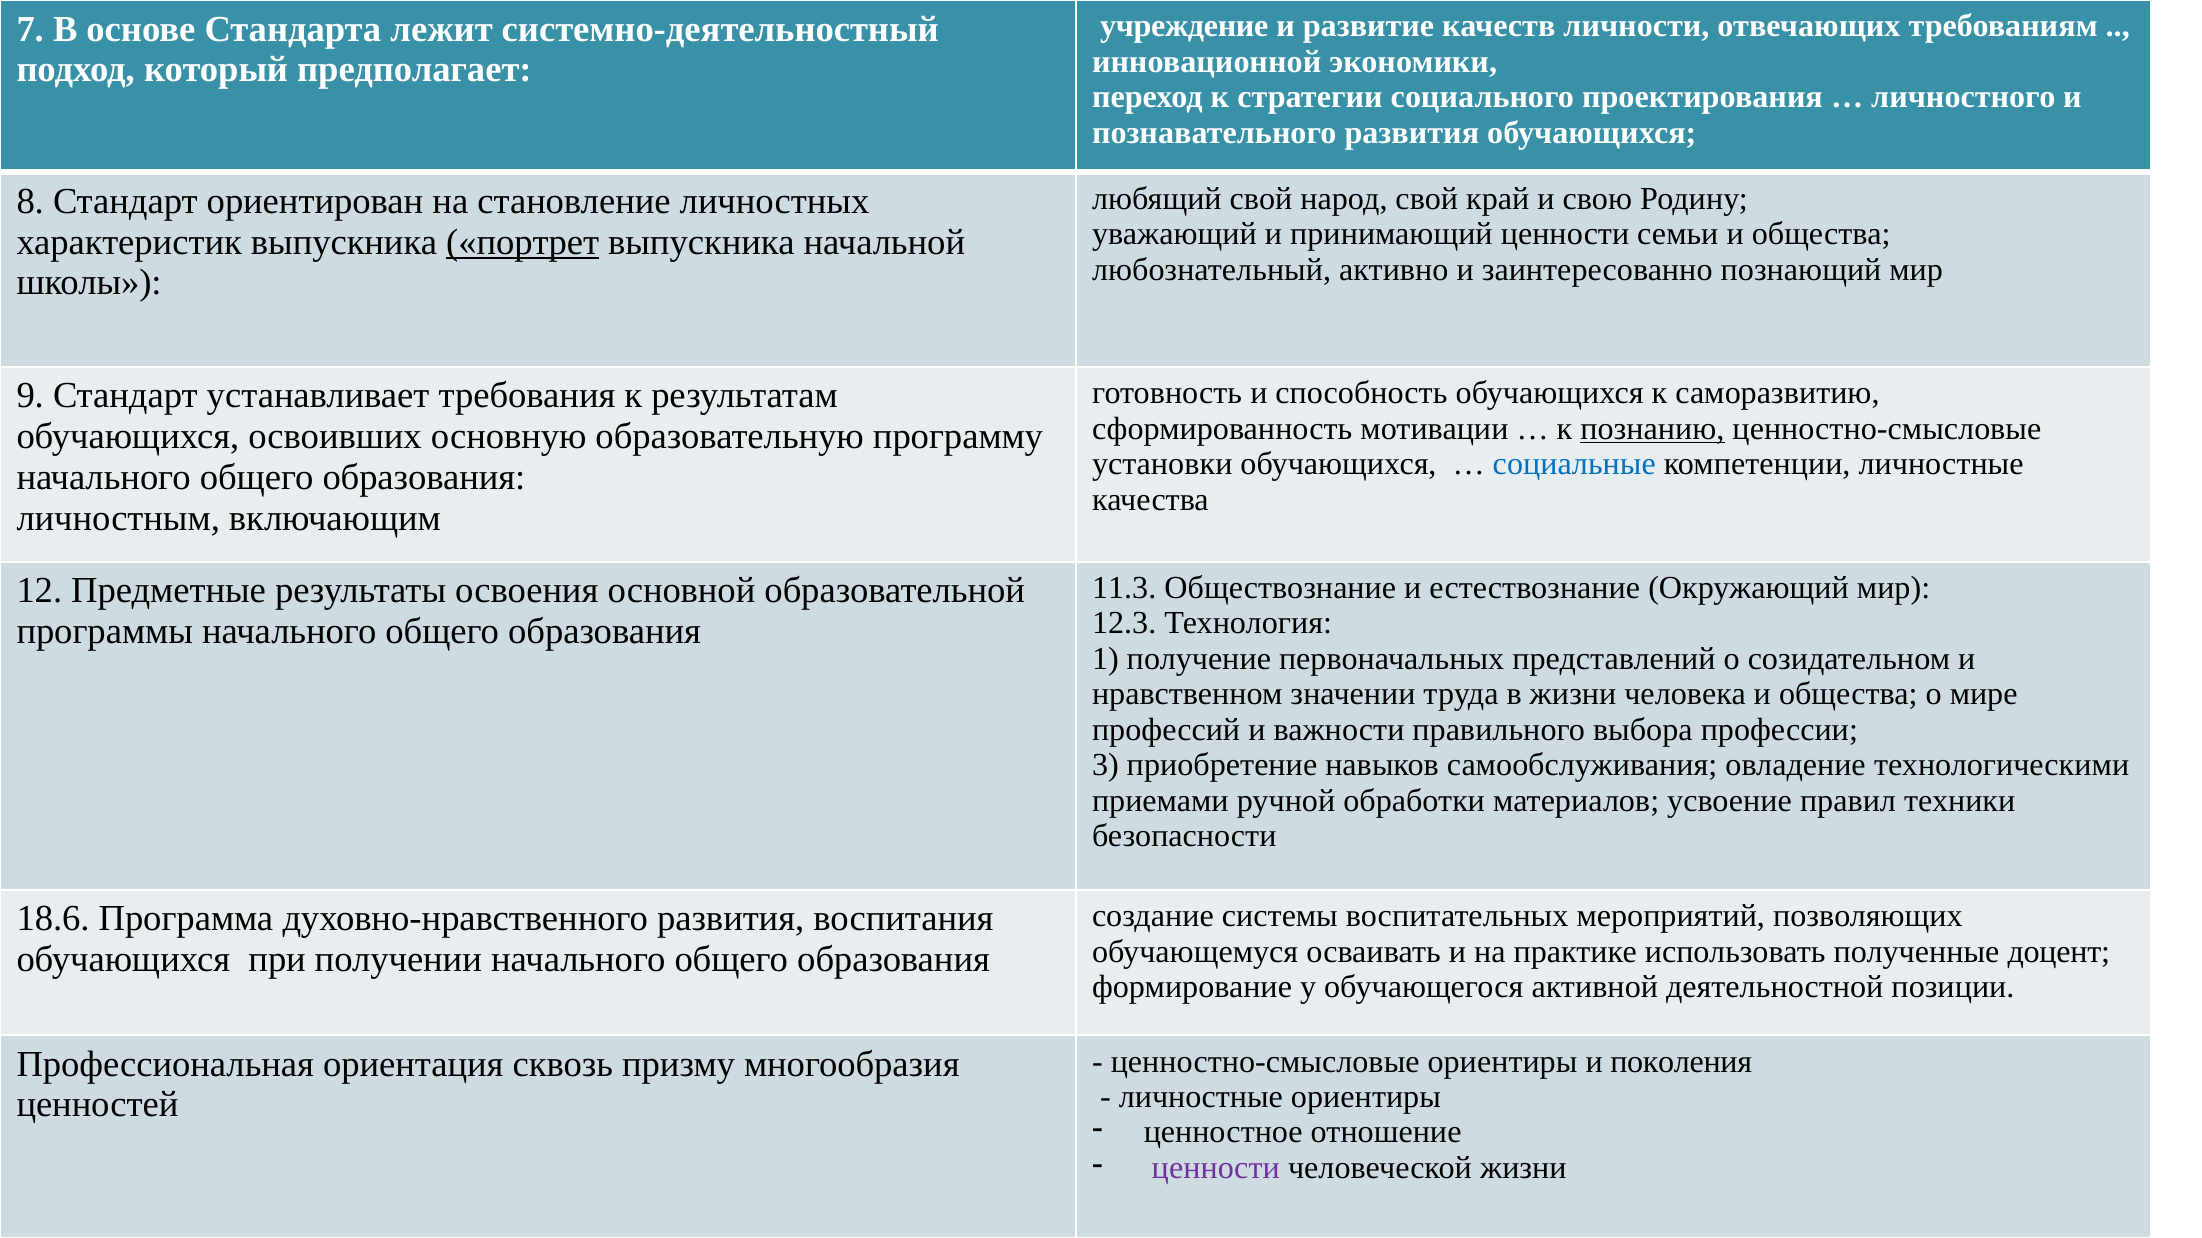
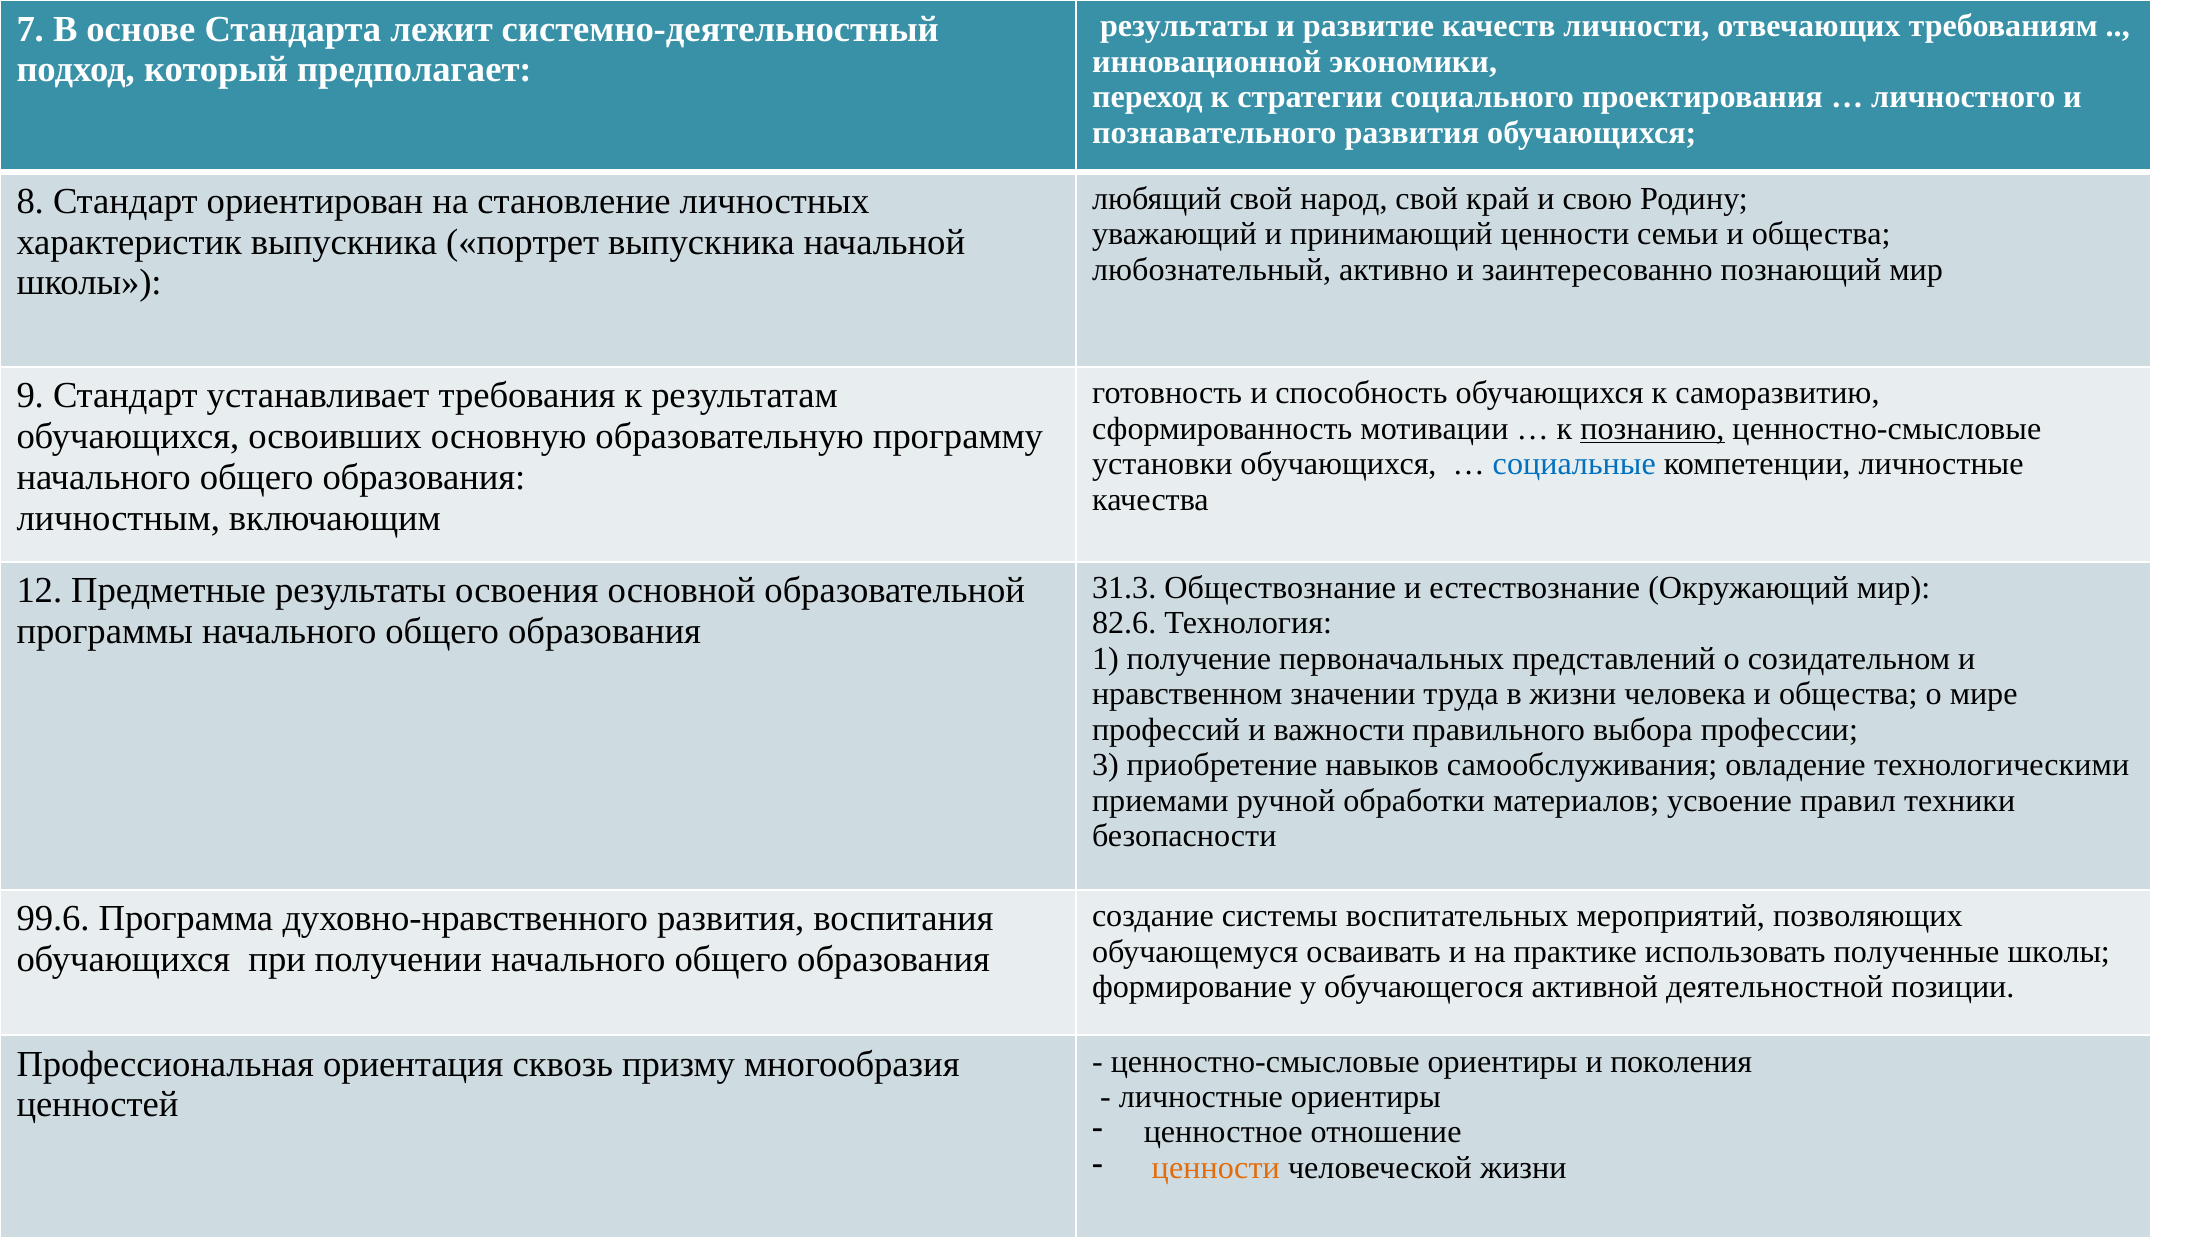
учреждение: учреждение -> результаты (1184, 26)
портрет underline: present -> none (523, 242)
11.3: 11.3 -> 31.3 (1124, 588)
12.3: 12.3 -> 82.6 (1124, 624)
18.6: 18.6 -> 99.6 (53, 919)
полученные доцент: доцент -> школы (2059, 952)
ценности colour: purple -> orange (1216, 1168)
